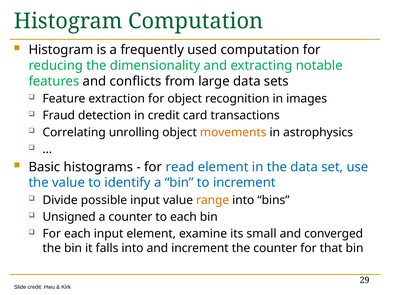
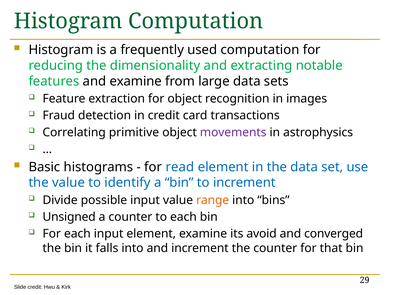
and conflicts: conflicts -> examine (136, 81)
unrolling: unrolling -> primitive (134, 132)
movements colour: orange -> purple (233, 132)
small: small -> avoid (262, 233)
